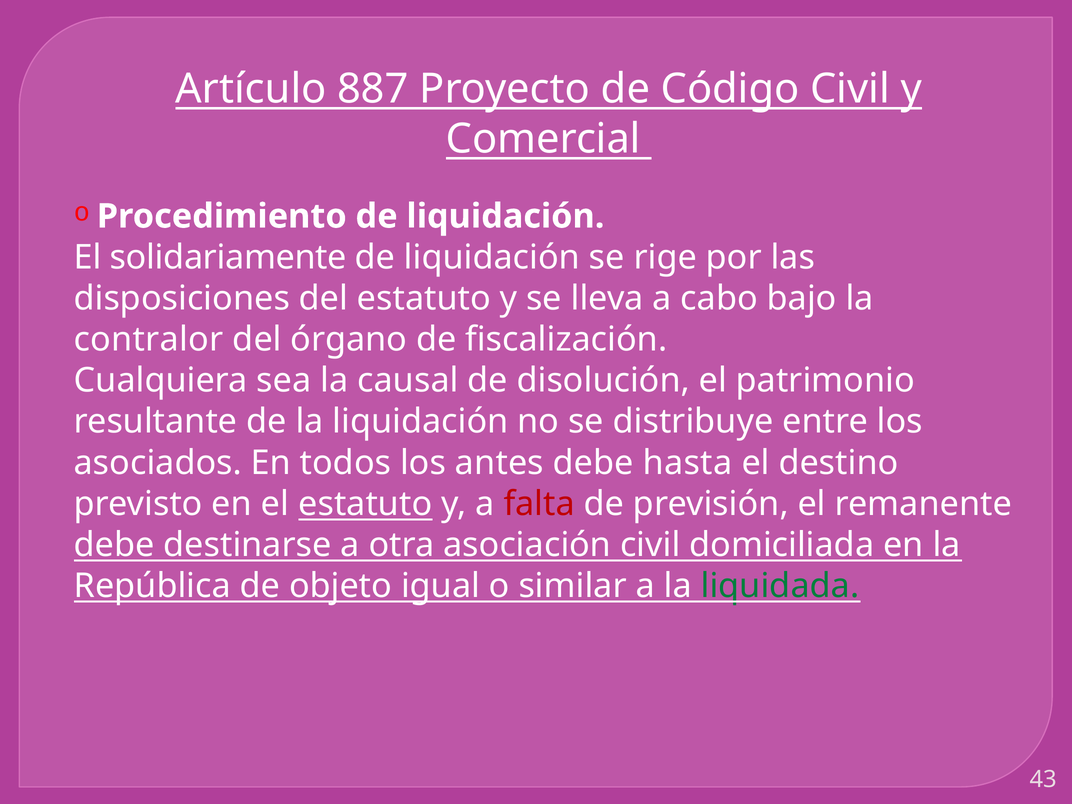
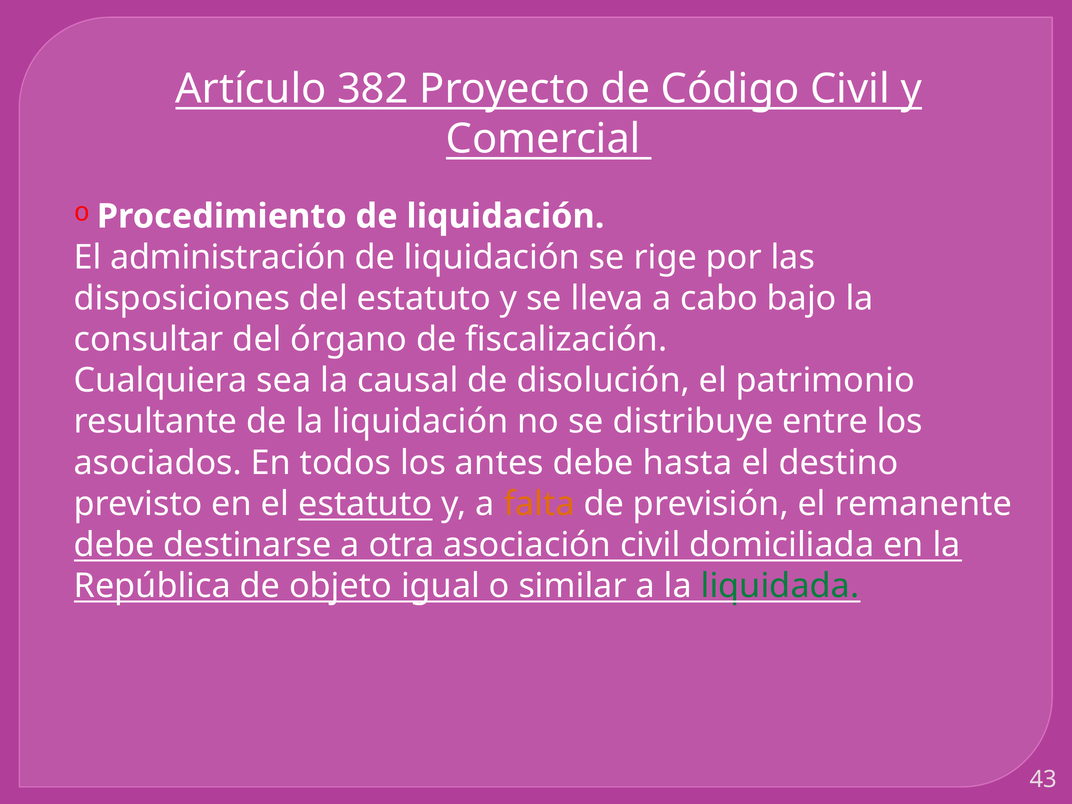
887: 887 -> 382 (373, 89)
solidariamente: solidariamente -> administración (228, 257)
contralor: contralor -> consultar (149, 340)
falta colour: red -> orange (539, 504)
